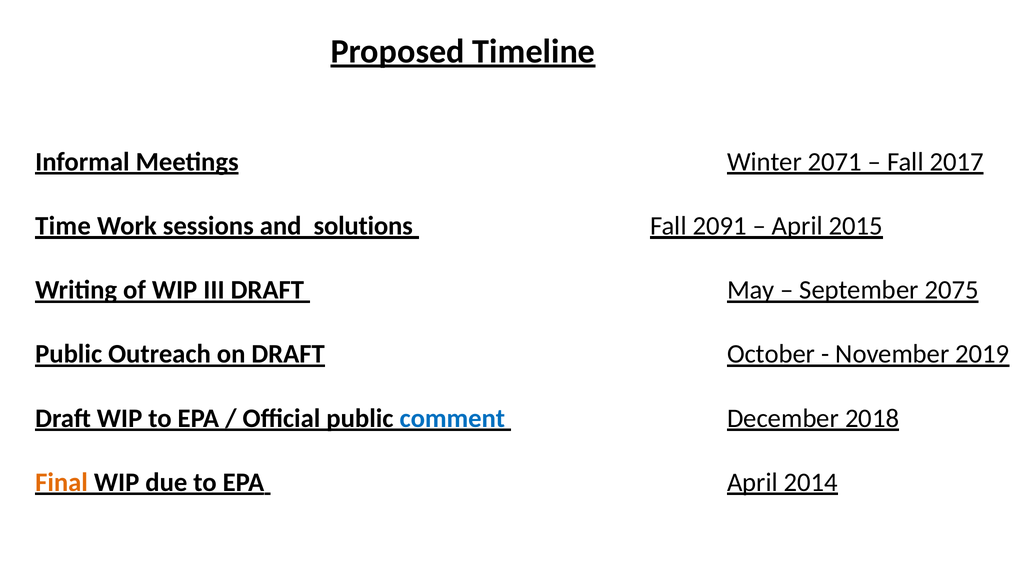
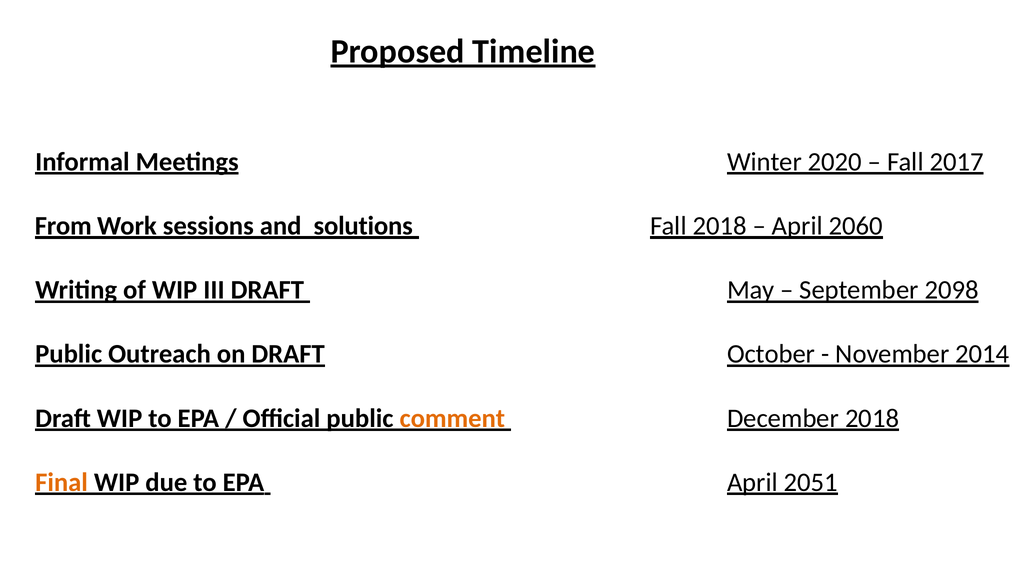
2071: 2071 -> 2020 (835, 162)
Time: Time -> From (63, 226)
Fall 2091: 2091 -> 2018 (720, 226)
2015: 2015 -> 2060 (856, 226)
2075: 2075 -> 2098 (952, 290)
2019: 2019 -> 2014 (982, 354)
comment colour: blue -> orange (452, 418)
2014: 2014 -> 2051 (811, 482)
